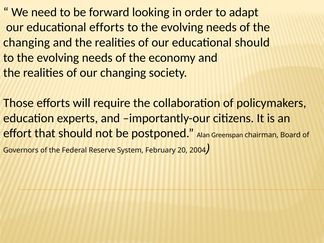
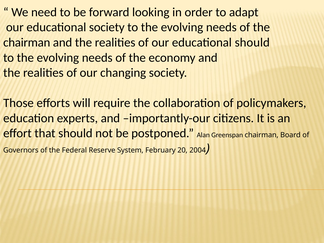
educational efforts: efforts -> society (107, 27)
changing: changing -> chairman (27, 42)
